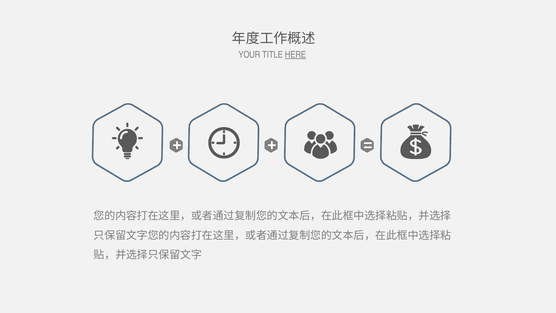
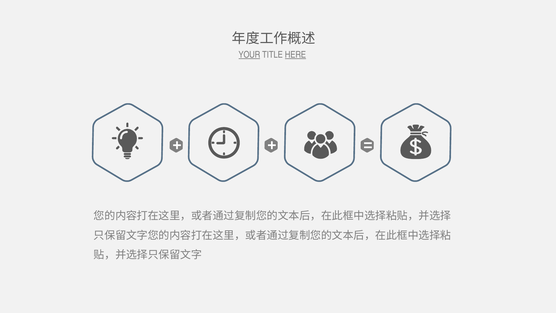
YOUR underline: none -> present (249, 55)
